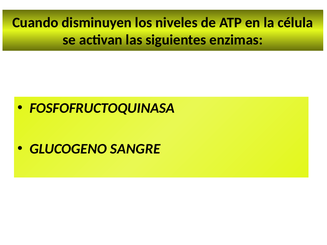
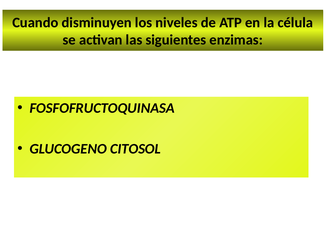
SANGRE: SANGRE -> CITOSOL (135, 149)
